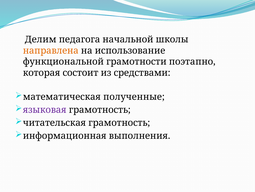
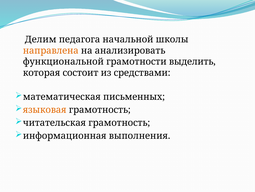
использование: использование -> анализировать (130, 50)
поэтапно: поэтапно -> выделить (192, 61)
полученные: полученные -> письменных (134, 97)
языковая colour: purple -> orange (45, 109)
